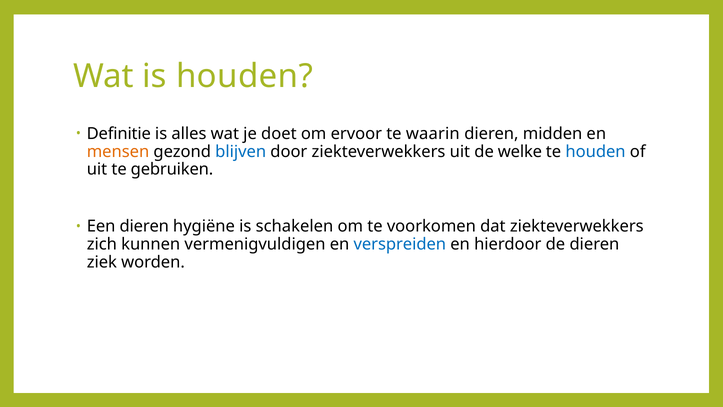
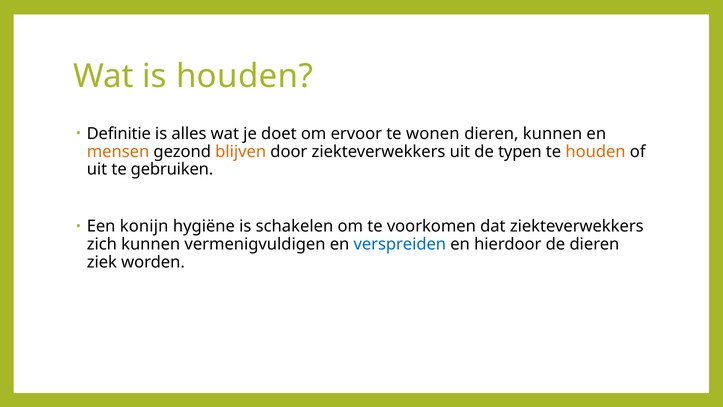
waarin: waarin -> wonen (433, 134)
dieren midden: midden -> kunnen (553, 134)
blijven colour: blue -> orange (241, 151)
welke: welke -> typen (520, 151)
houden colour: blue -> orange (596, 151)
Een dieren: dieren -> konijn (144, 226)
